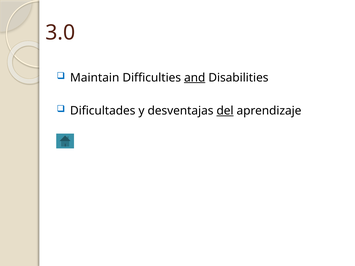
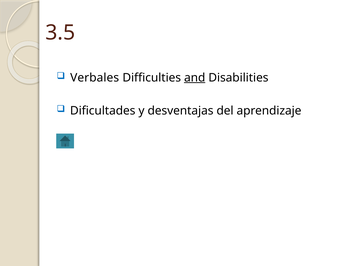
3.0: 3.0 -> 3.5 (60, 33)
Maintain: Maintain -> Verbales (95, 78)
del underline: present -> none (225, 111)
